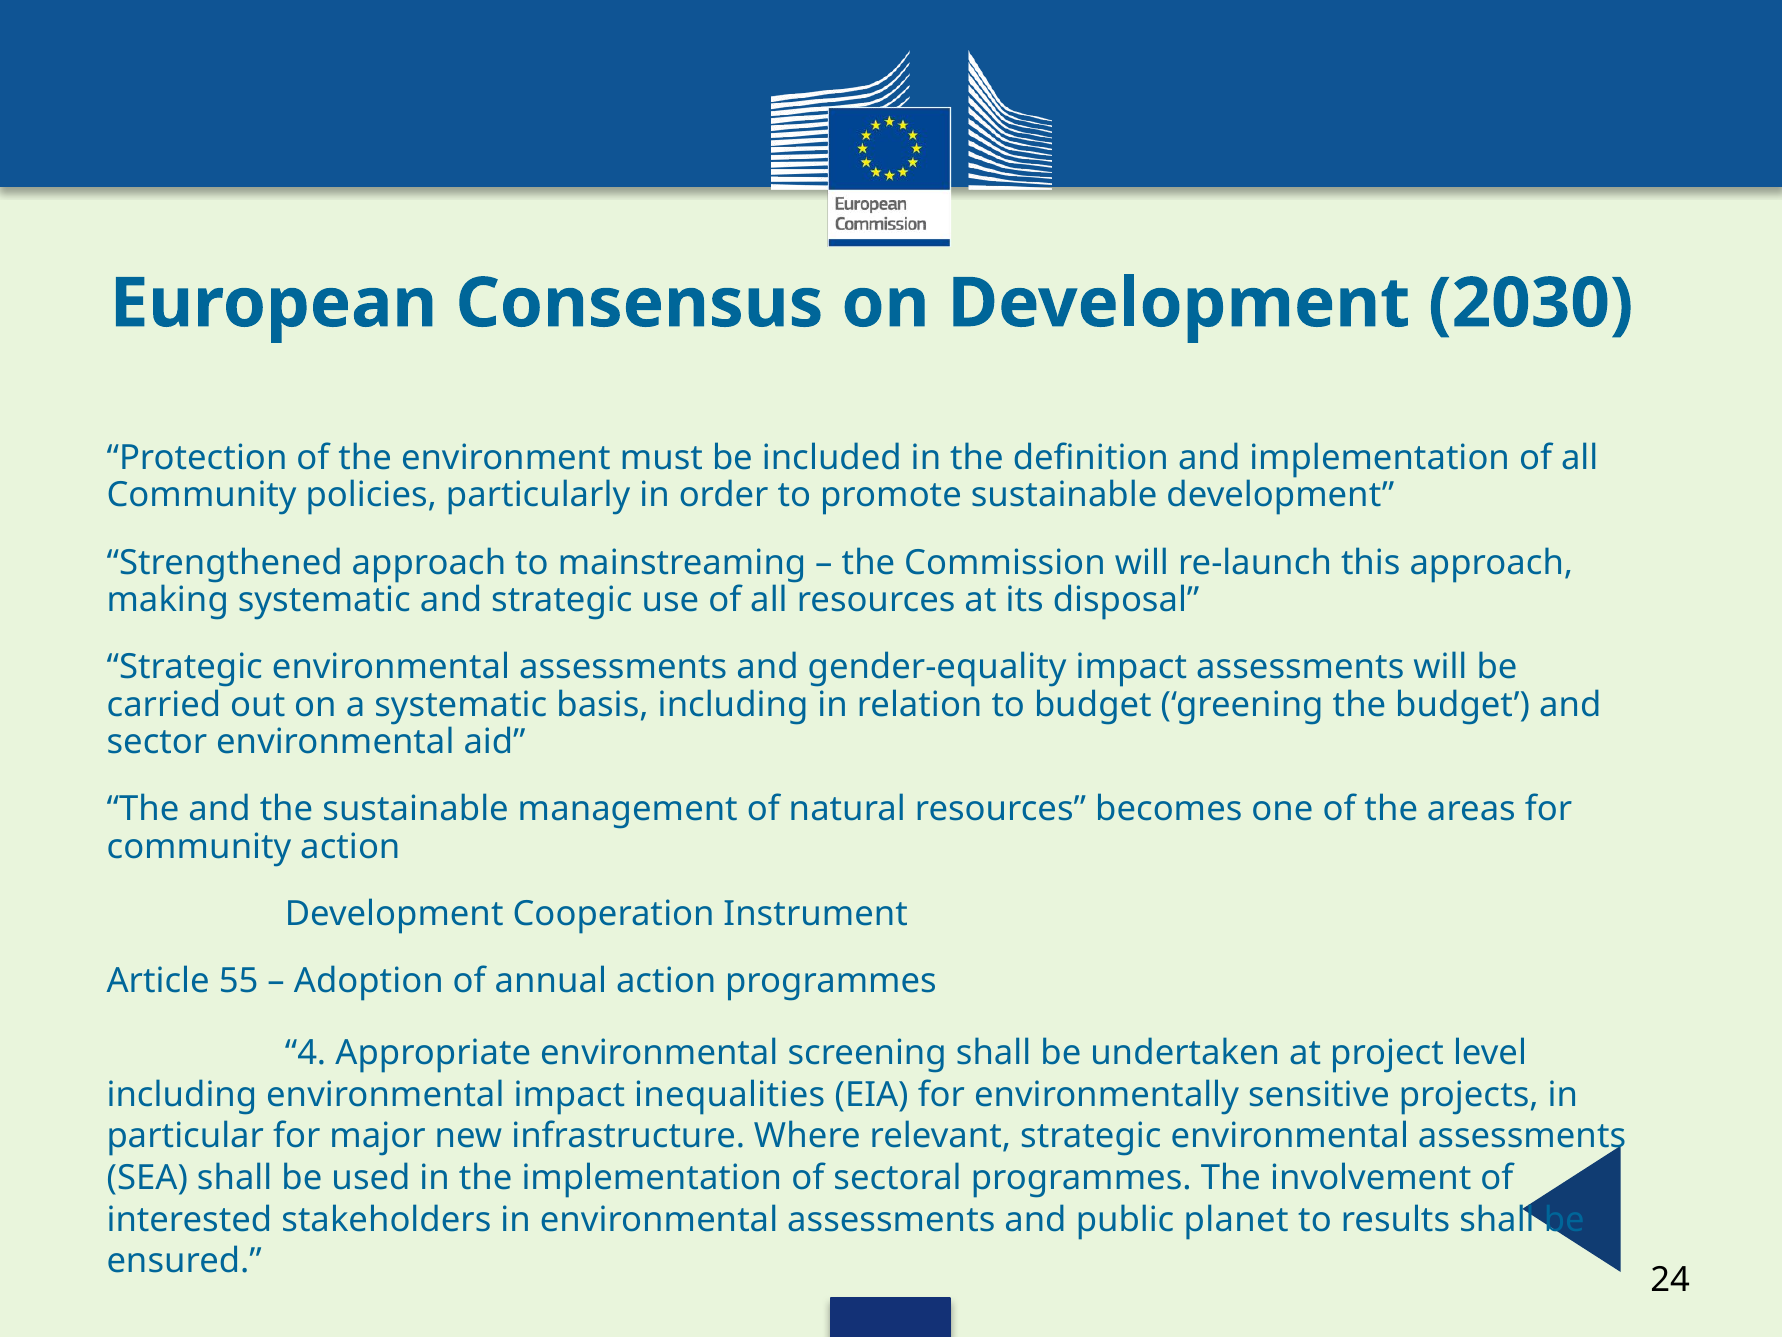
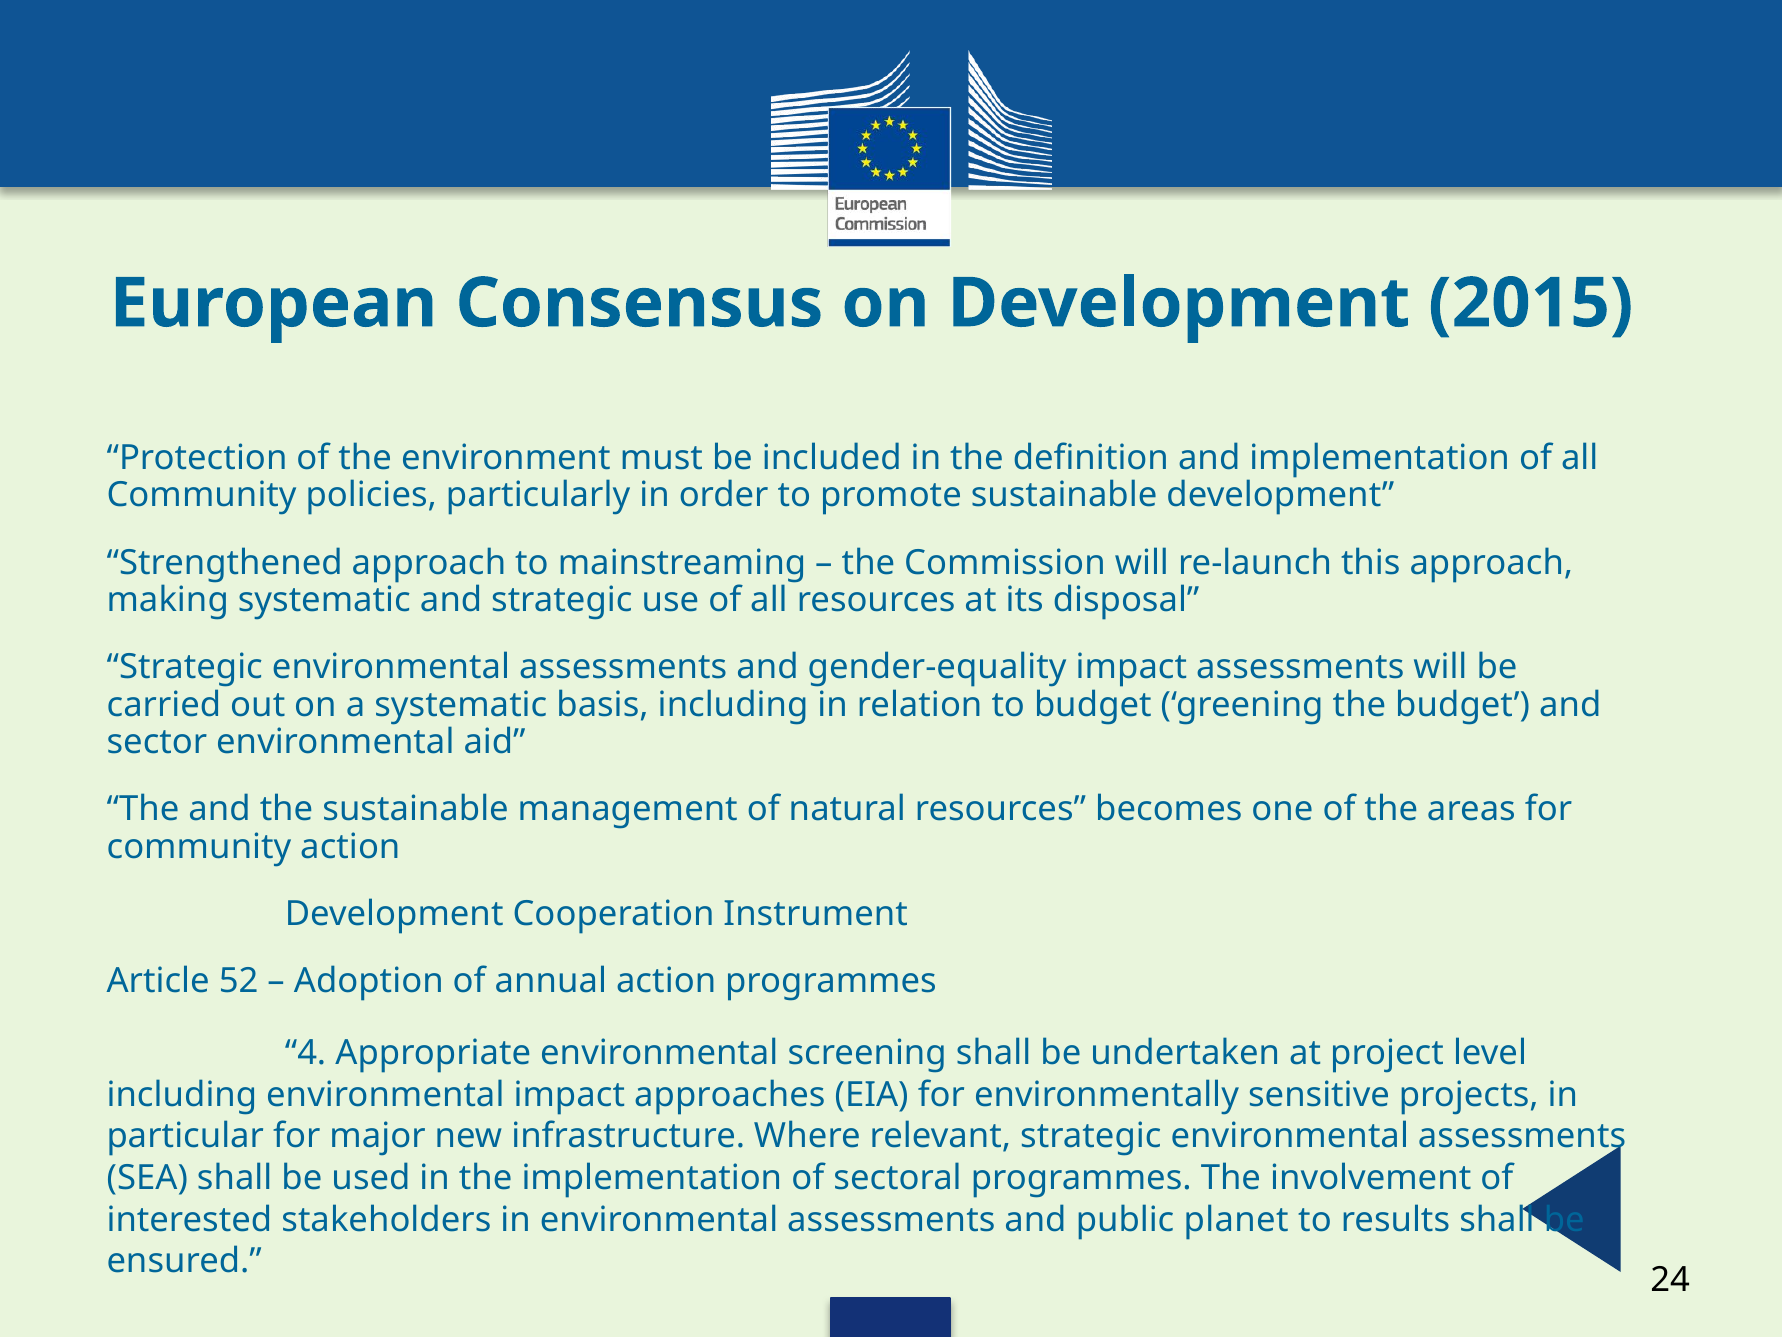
2030: 2030 -> 2015 (1531, 303)
55: 55 -> 52 (239, 981)
inequalities: inequalities -> approaches (730, 1094)
